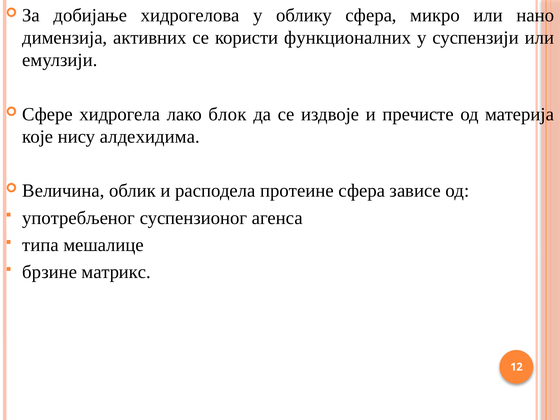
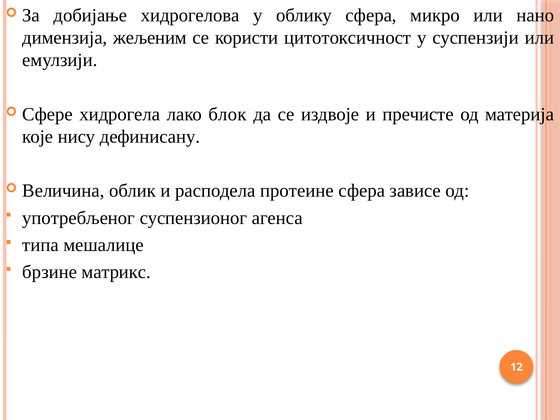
активних: активних -> жељеним (150, 38)
функционалних: функционалних -> цитотоксичност (348, 38)
алдехидима: алдехидима -> дефинисану (150, 137)
